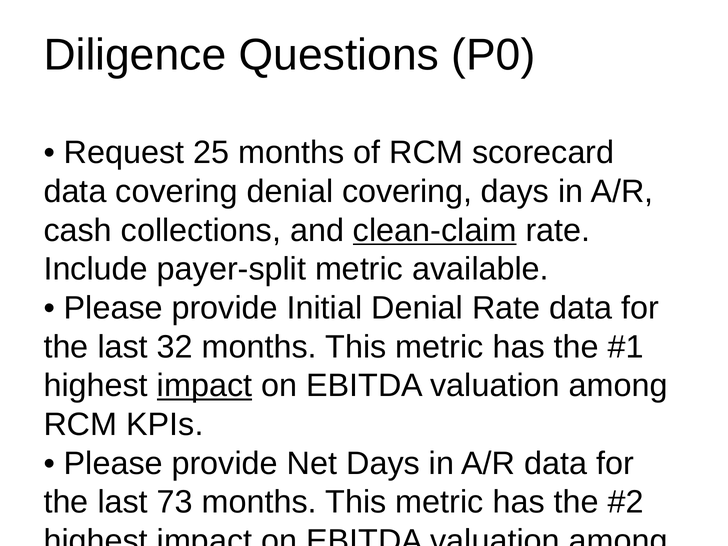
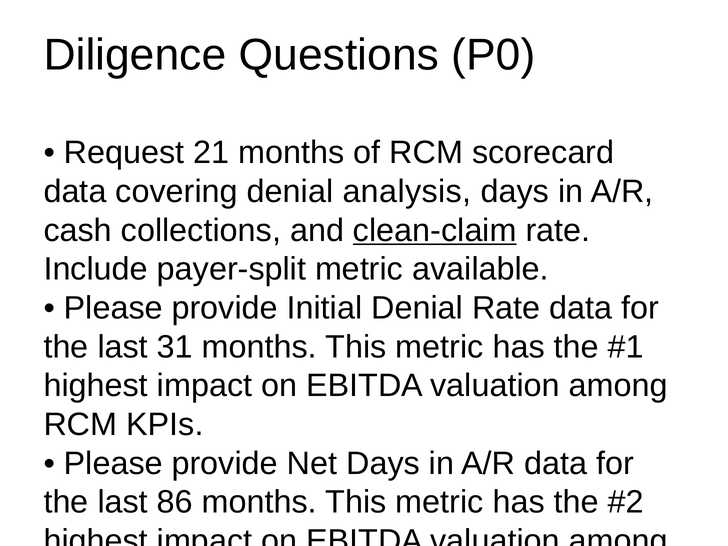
25: 25 -> 21 (211, 153)
denial covering: covering -> analysis (407, 191)
32: 32 -> 31 (175, 347)
impact underline: present -> none (205, 386)
73: 73 -> 86 (175, 502)
